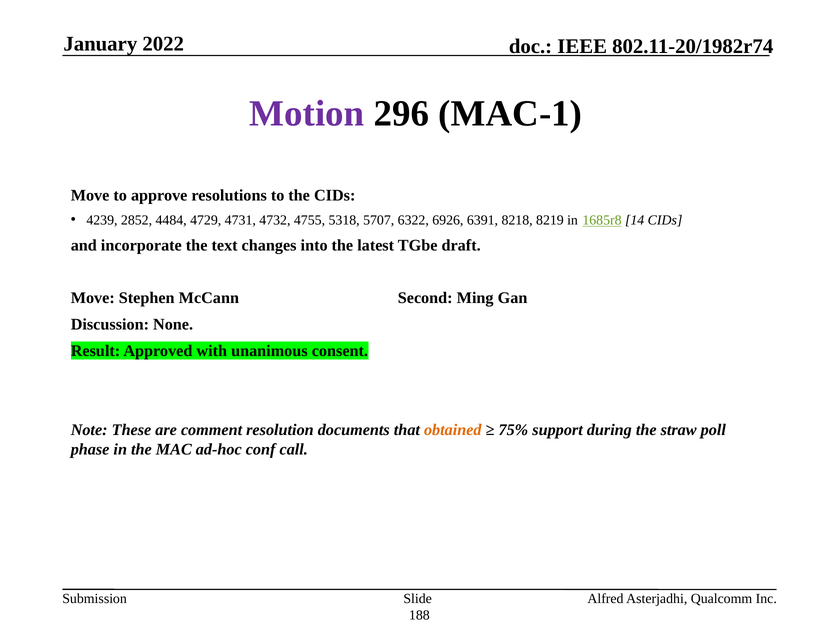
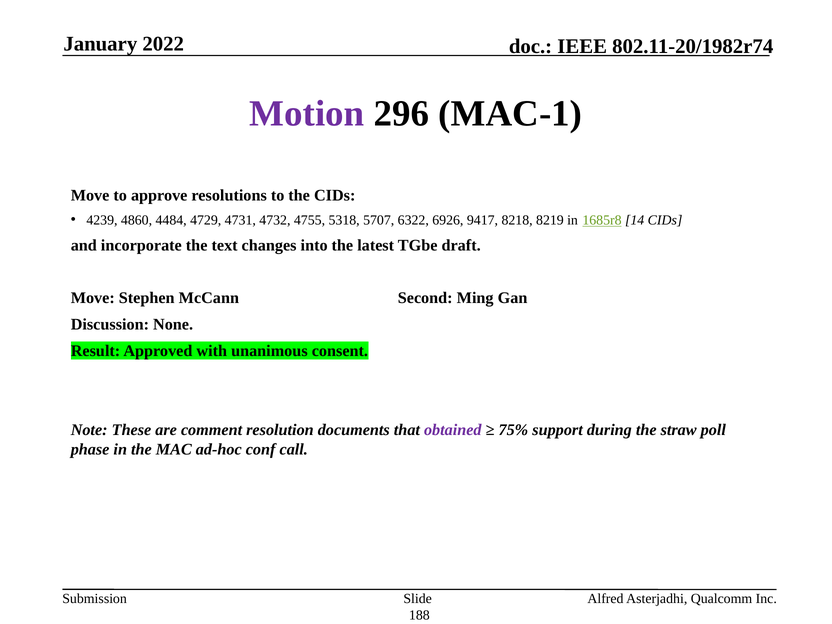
2852: 2852 -> 4860 (137, 220)
6391: 6391 -> 9417 (482, 220)
obtained colour: orange -> purple (453, 430)
